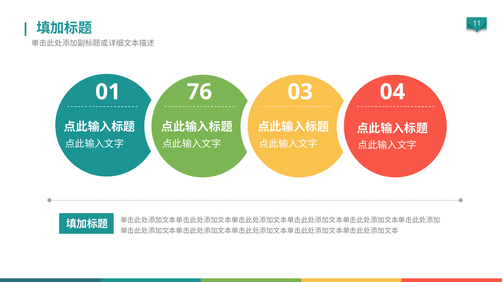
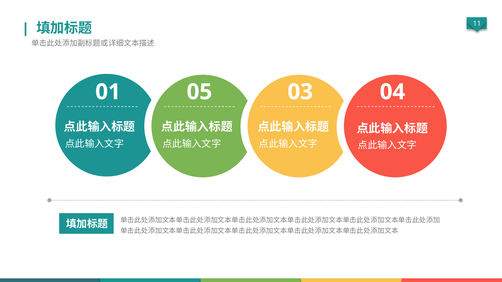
76: 76 -> 05 (199, 92)
